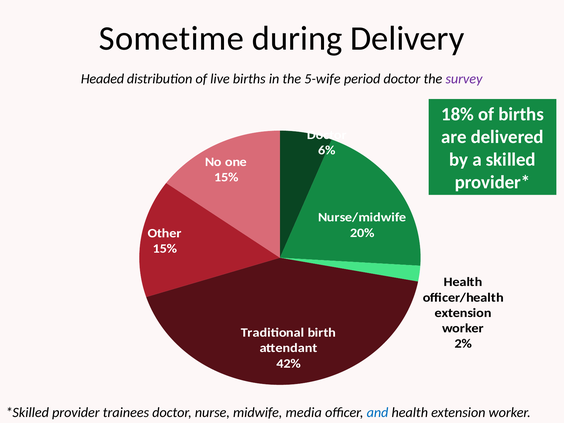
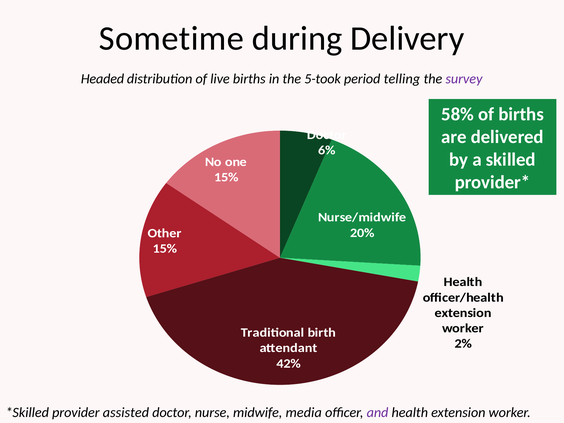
5-wife: 5-wife -> 5-took (323, 79)
period doctor: doctor -> telling (402, 79)
18%: 18% -> 58% (458, 114)
trainees: trainees -> assisted (126, 412)
and colour: blue -> purple (378, 412)
